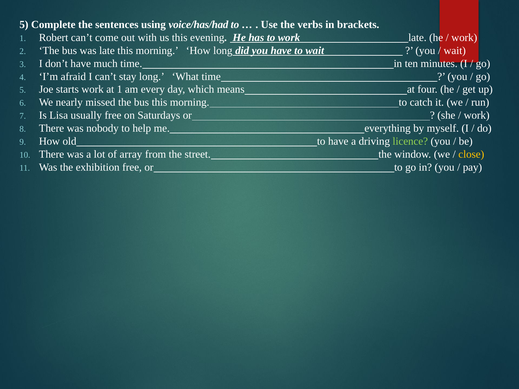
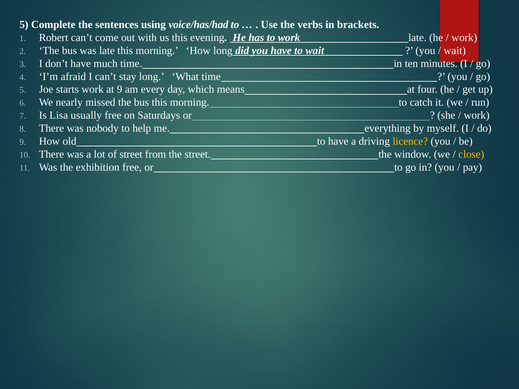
at 1: 1 -> 9 (120, 89)
licence colour: light green -> yellow (410, 141)
of array: array -> street (131, 154)
